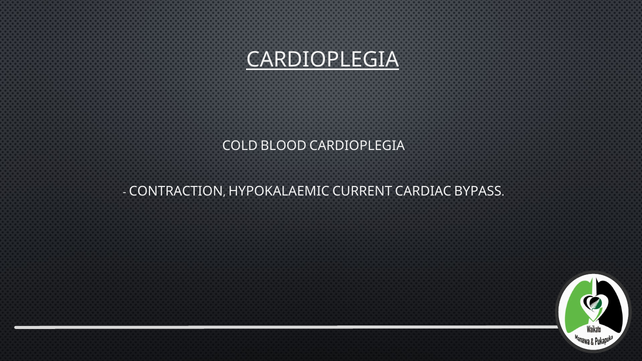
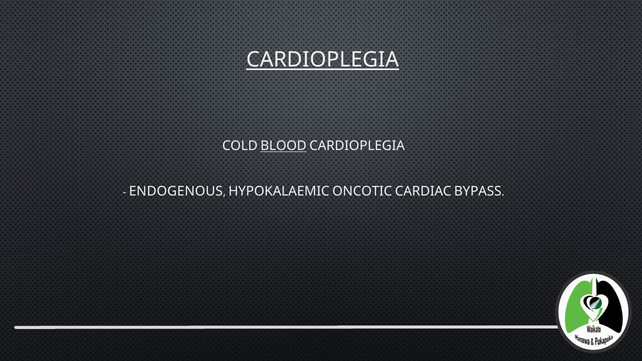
BLOOD underline: none -> present (284, 146)
CONTRACTION: CONTRACTION -> ENDOGENOUS (176, 192)
CURRENT: CURRENT -> ONCOTIC (362, 192)
